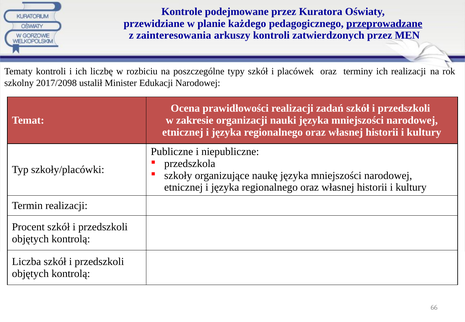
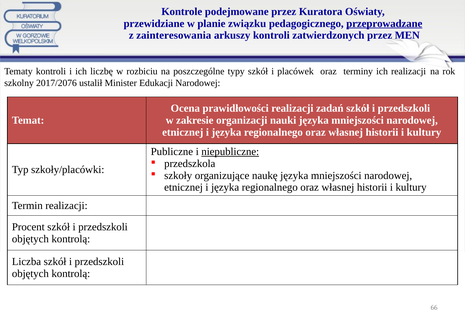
każdego: każdego -> związku (247, 23)
2017/2098: 2017/2098 -> 2017/2076 (56, 83)
niepubliczne underline: none -> present (230, 152)
